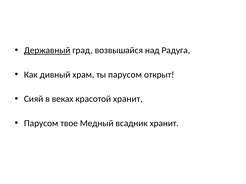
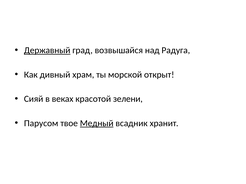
ты парусом: парусом -> морской (125, 75)
красотой хранит: хранит -> зелени (128, 99)
Медный underline: none -> present (97, 124)
